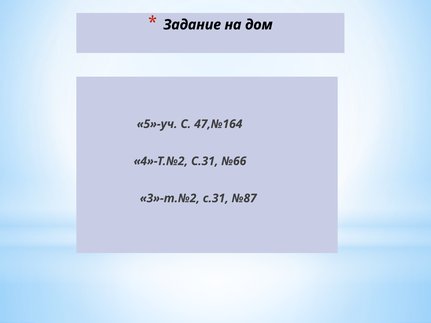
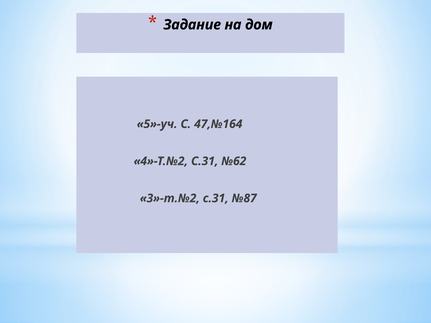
№66: №66 -> №62 (234, 161)
